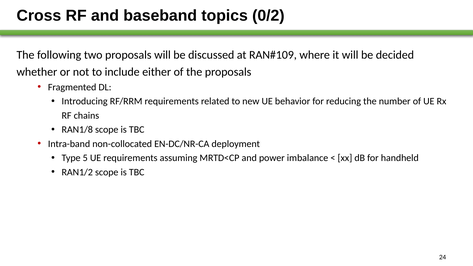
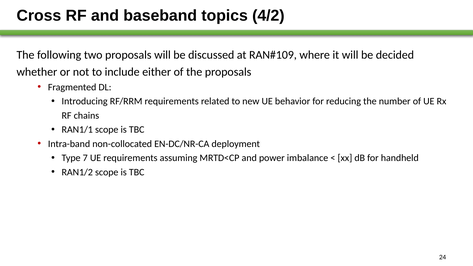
0/2: 0/2 -> 4/2 (268, 16)
RAN1/8: RAN1/8 -> RAN1/1 (77, 130)
5: 5 -> 7 (85, 158)
